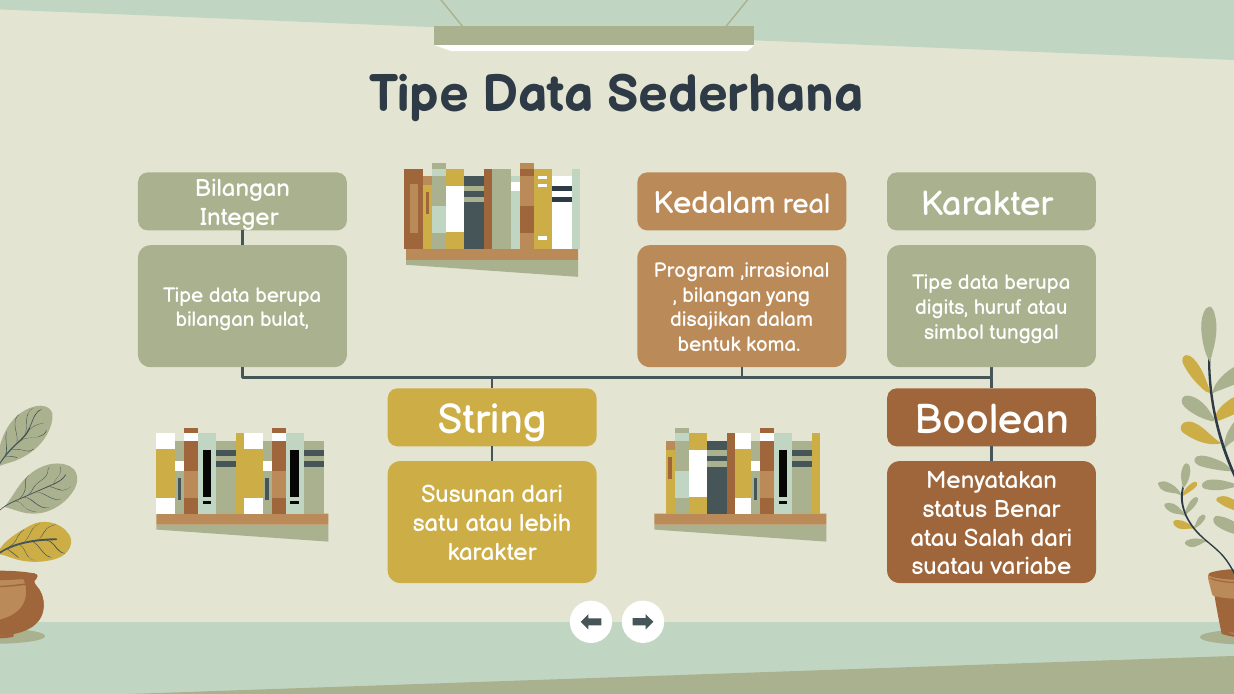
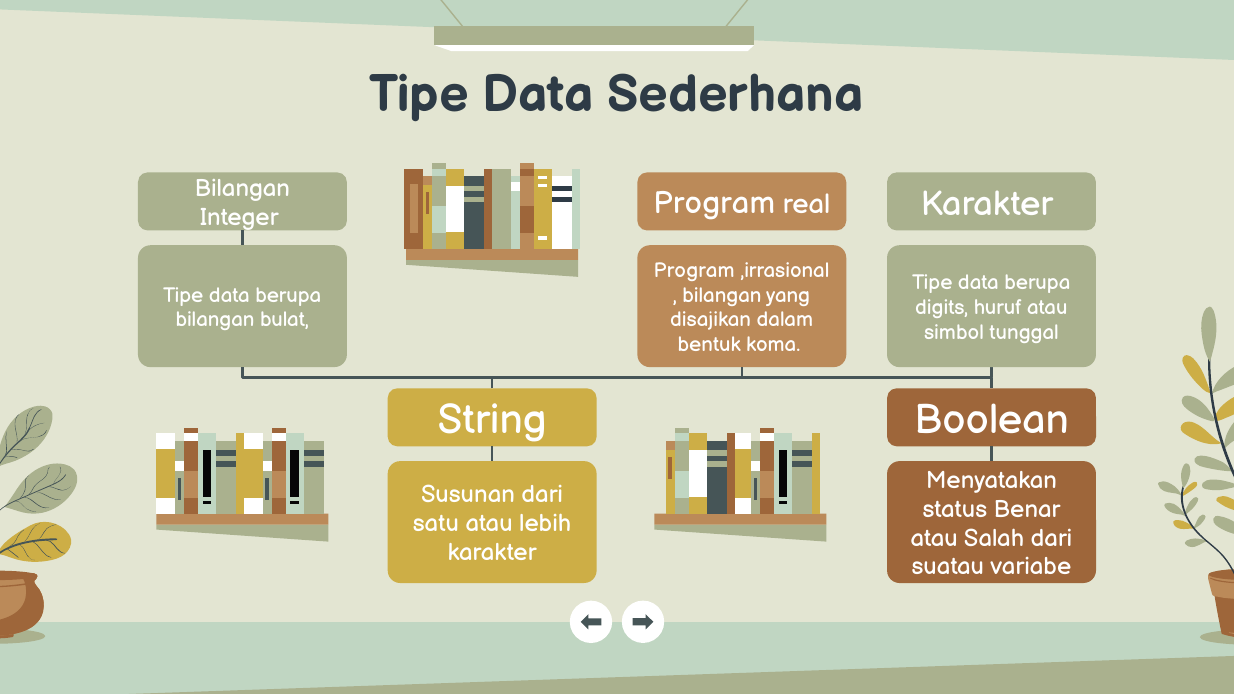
Kedalam: Kedalam -> Program (714, 204)
